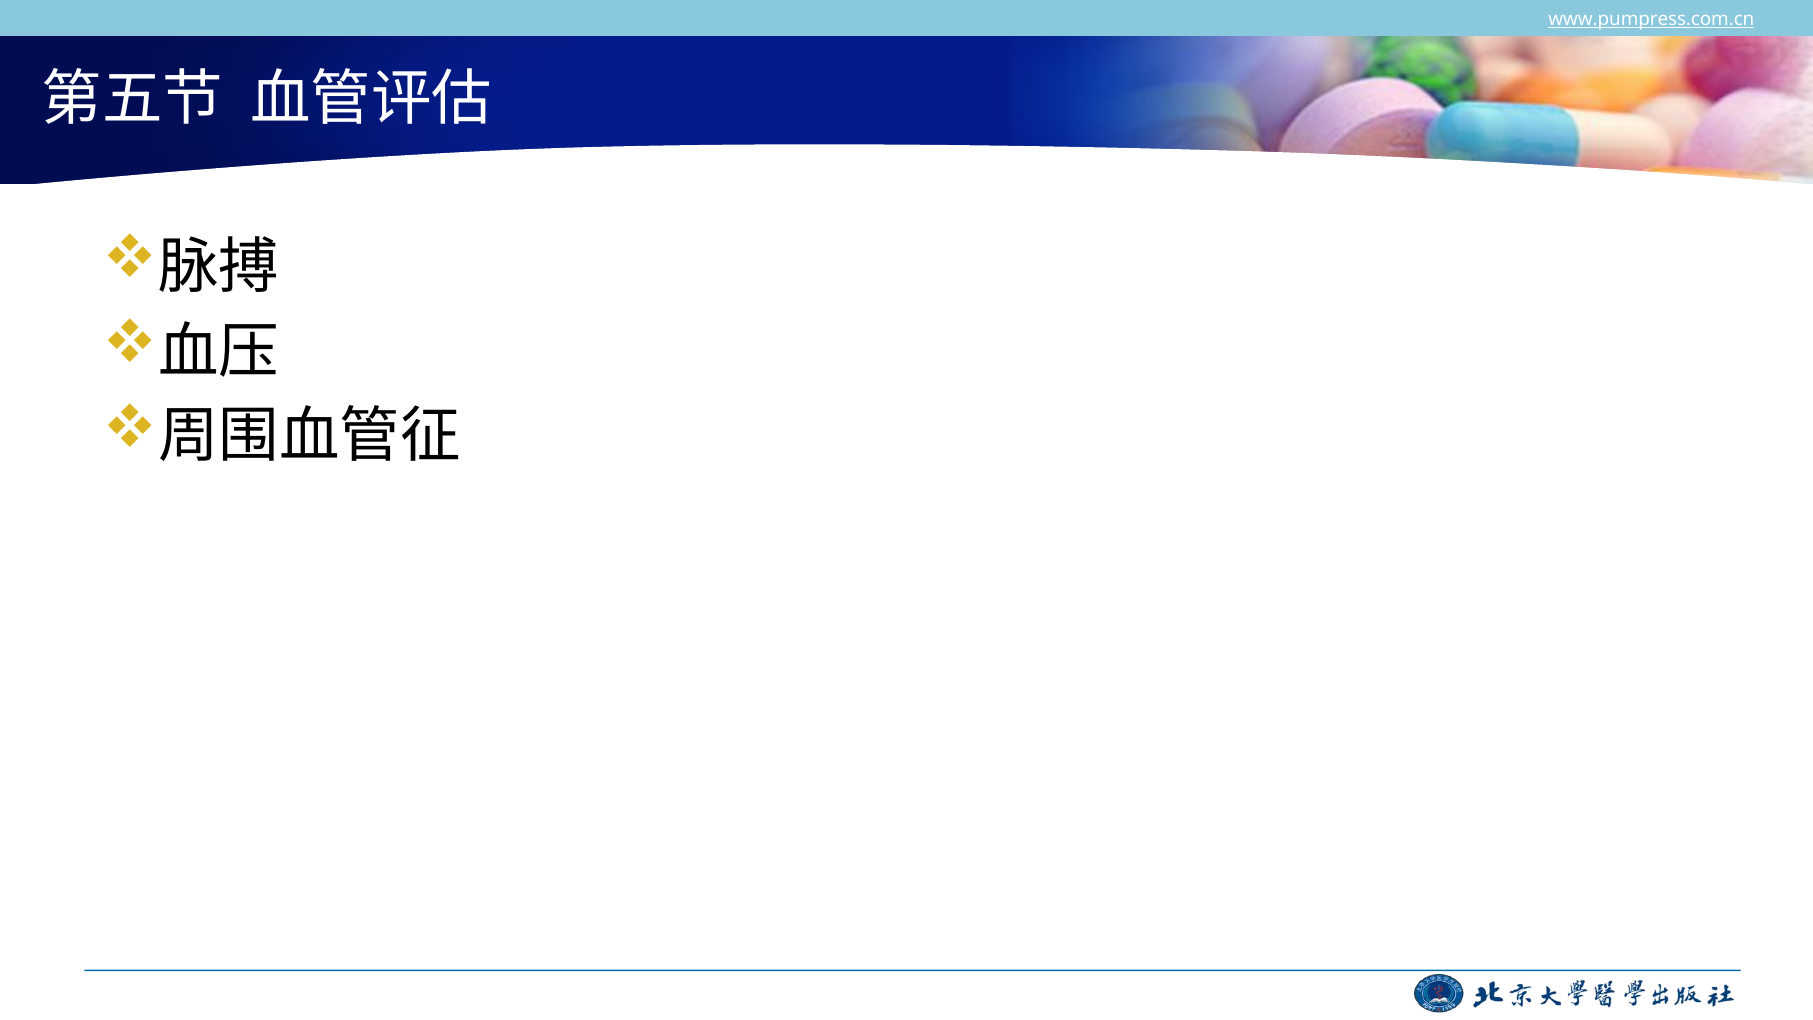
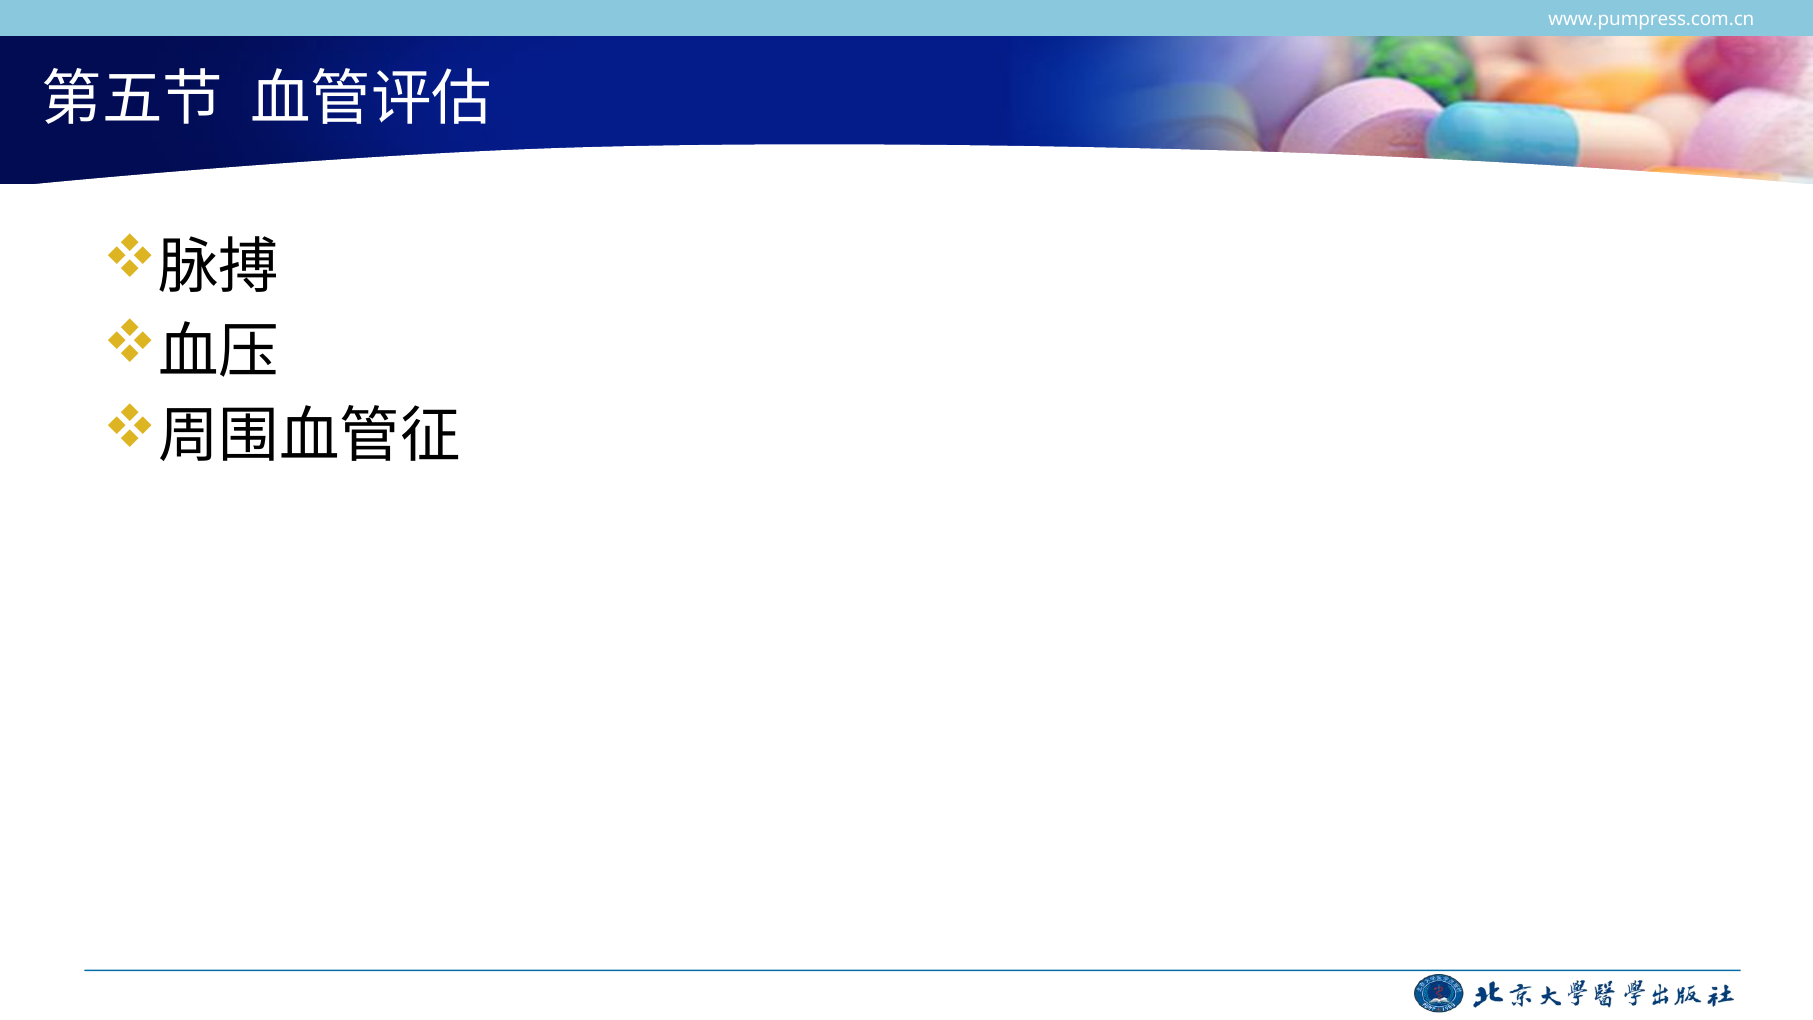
www.pumpress.com.cn underline: present -> none (1651, 19)
